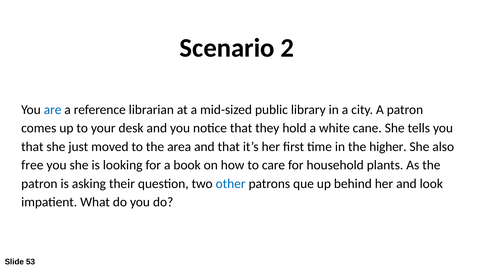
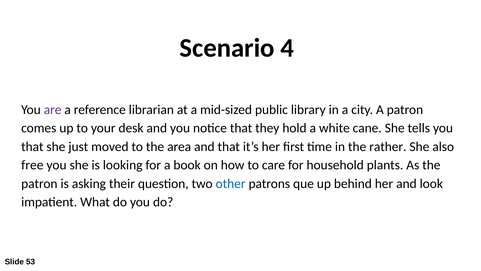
2: 2 -> 4 (287, 48)
are colour: blue -> purple (53, 110)
higher: higher -> rather (388, 146)
